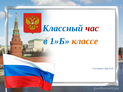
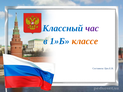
час colour: red -> purple (92, 28)
